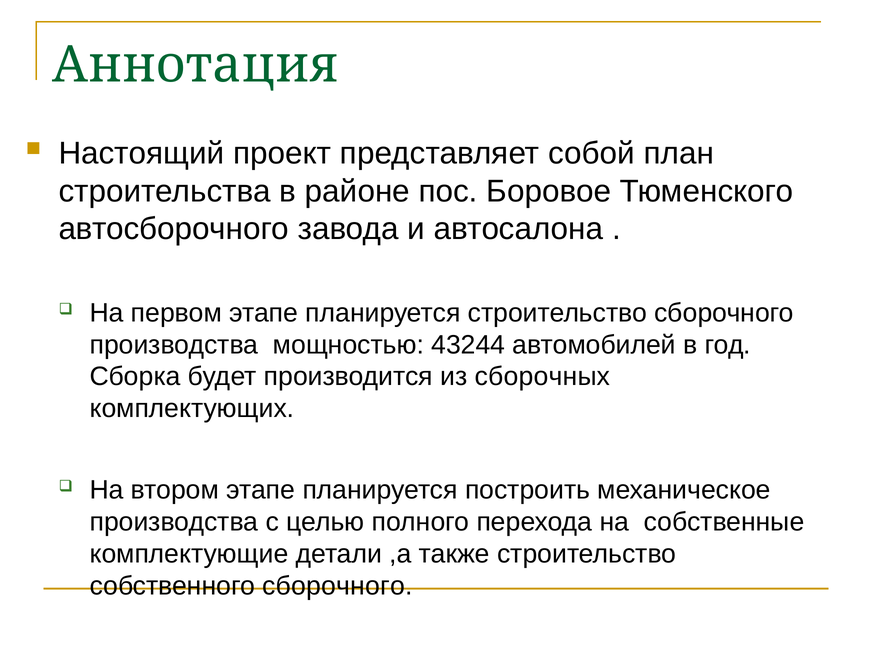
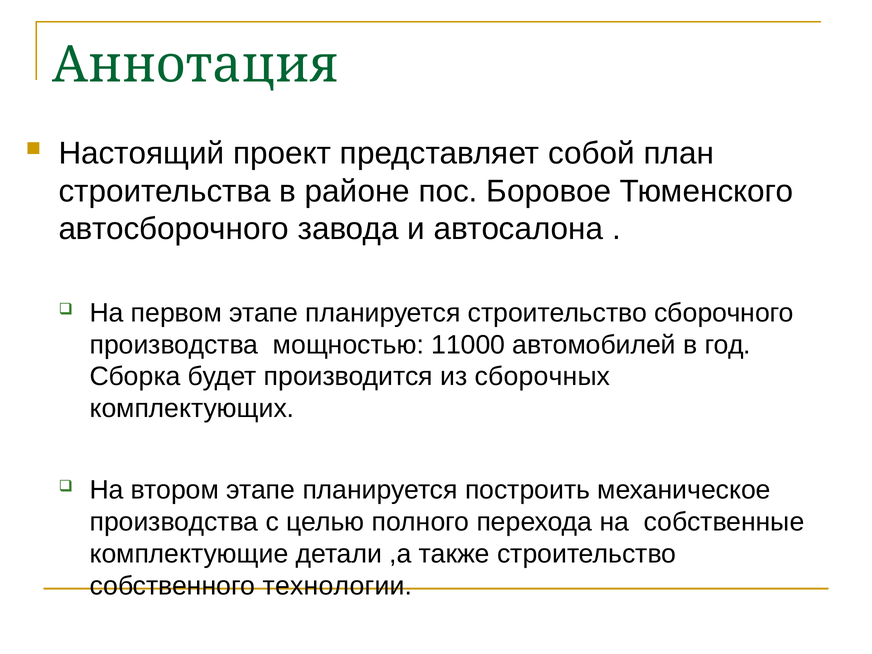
43244: 43244 -> 11000 (468, 345)
собственного сборочного: сборочного -> технологии (337, 586)
